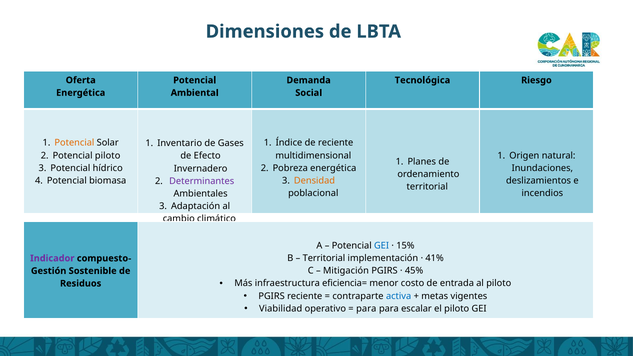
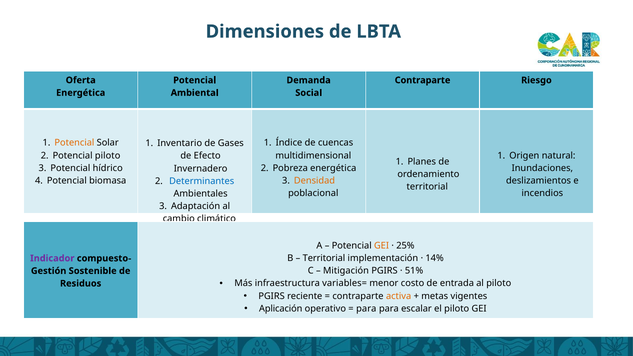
Tecnológica: Tecnológica -> Contraparte (423, 80)
de reciente: reciente -> cuencas (336, 143)
Determinantes colour: purple -> blue (202, 181)
GEI colour: blue -> orange (382, 246)
15%: 15% -> 25% (405, 246)
41%: 41% -> 14% (435, 258)
45%: 45% -> 51% (414, 271)
eficiencia=: eficiencia= -> variables= (345, 283)
activa colour: blue -> orange (399, 296)
Viabilidad: Viabilidad -> Aplicación (281, 309)
